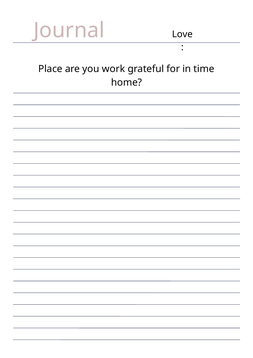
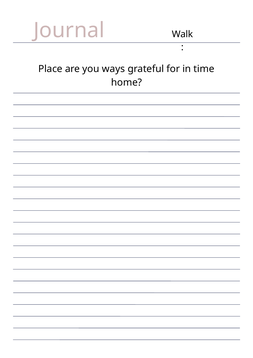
Love: Love -> Walk (182, 34)
work: work -> ways (113, 69)
